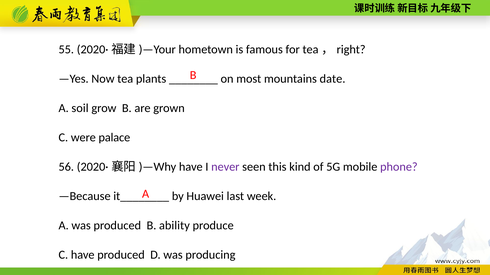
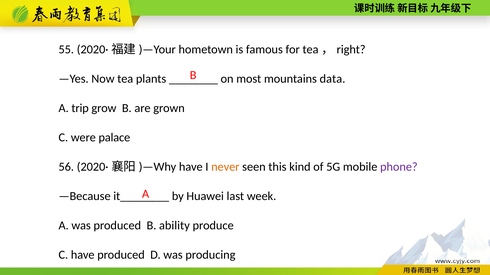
date: date -> data (333, 79)
soil: soil -> trip (80, 108)
never colour: purple -> orange (225, 167)
